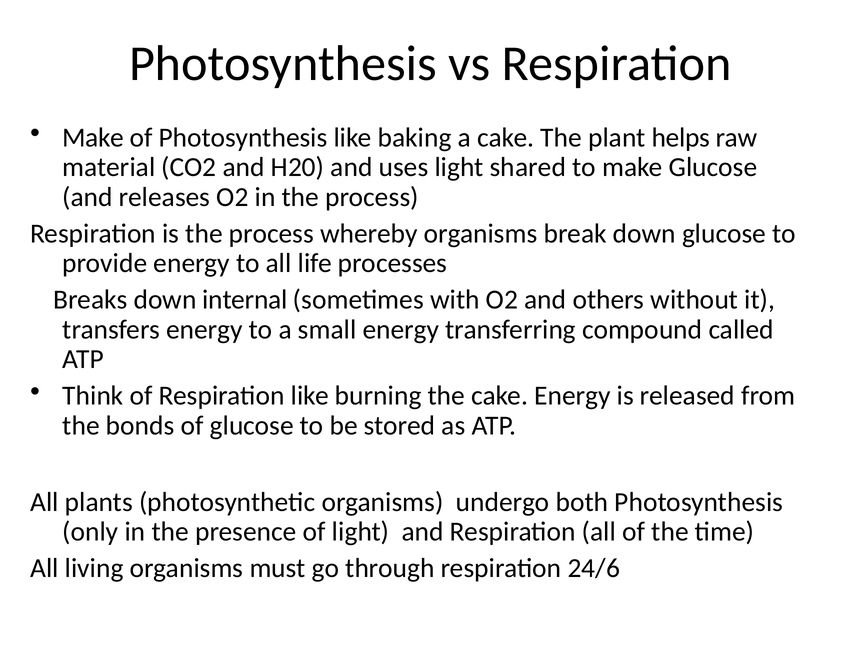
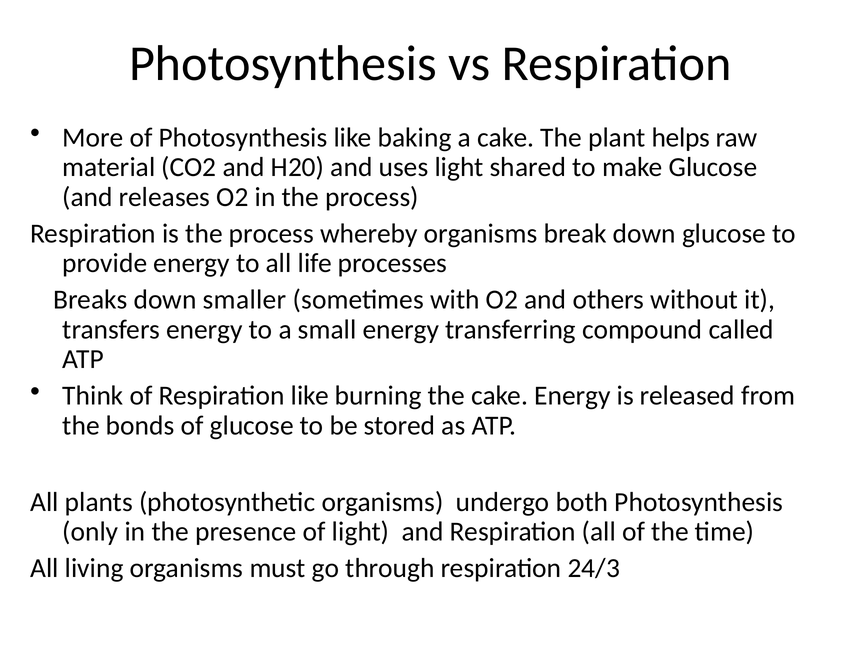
Make: Make -> More (93, 138)
internal: internal -> smaller (245, 300)
24/6: 24/6 -> 24/3 (594, 568)
